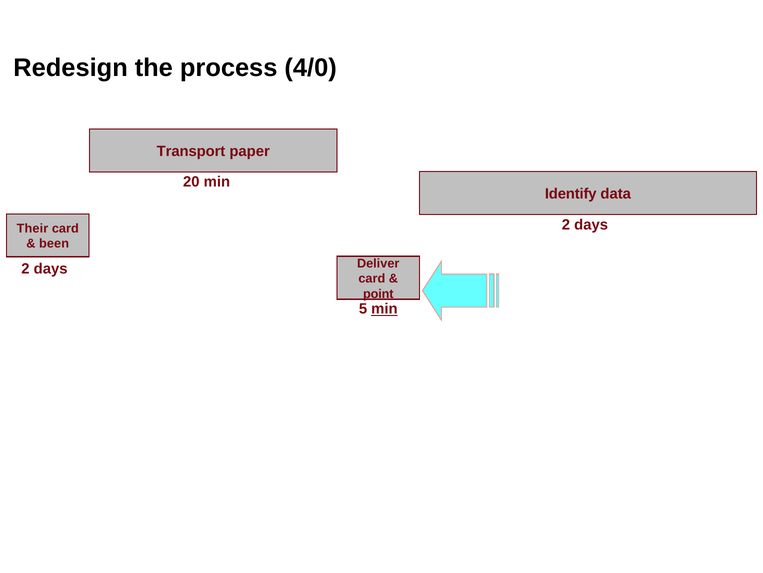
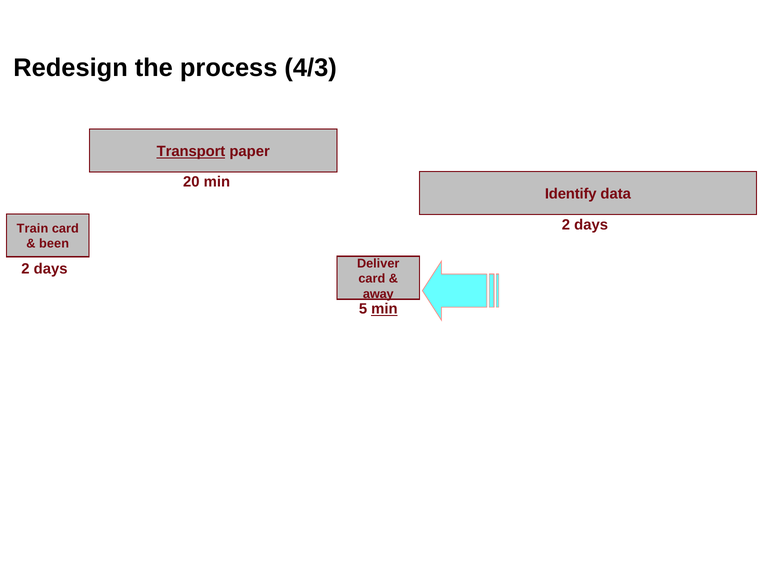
4/0: 4/0 -> 4/3 (311, 68)
Transport underline: none -> present (191, 151)
Their: Their -> Train (32, 228)
point: point -> away (378, 294)
